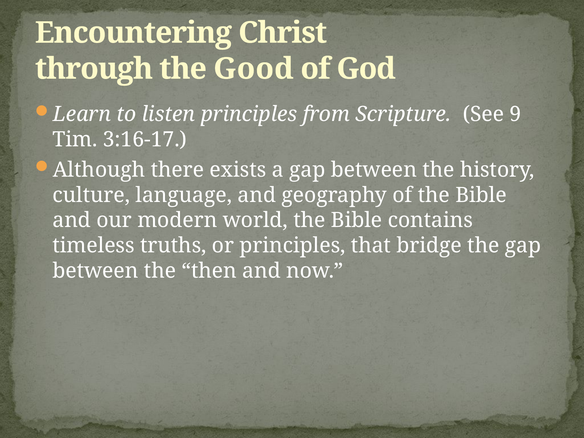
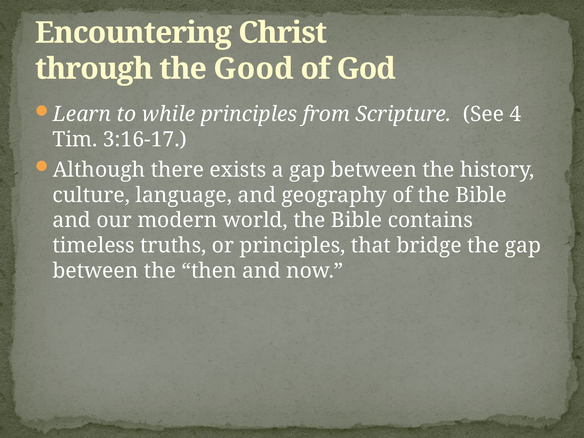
listen: listen -> while (169, 114)
9: 9 -> 4 (515, 114)
